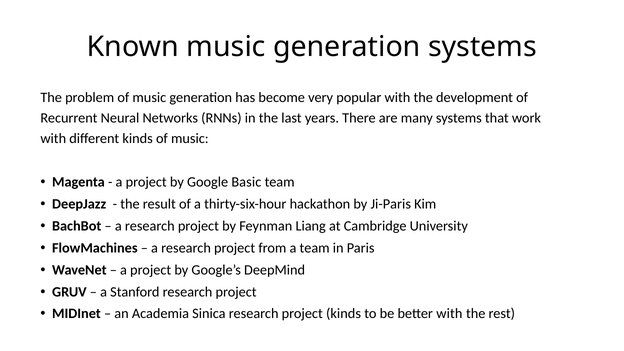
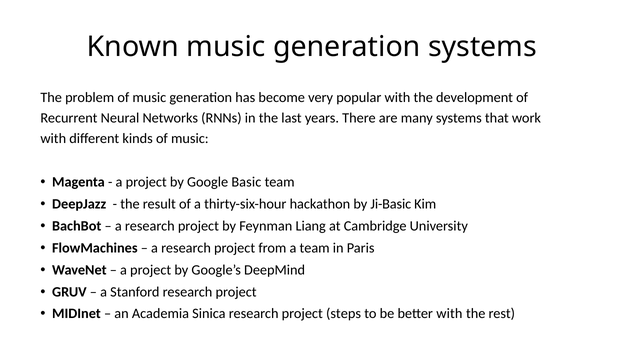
Ji-Paris: Ji-Paris -> Ji-Basic (391, 204)
project kinds: kinds -> steps (344, 314)
